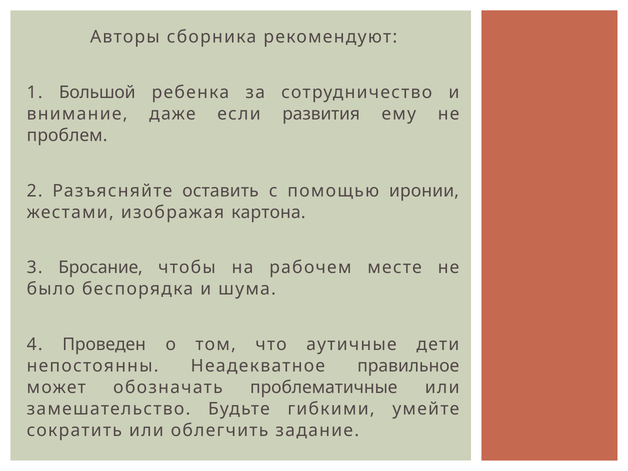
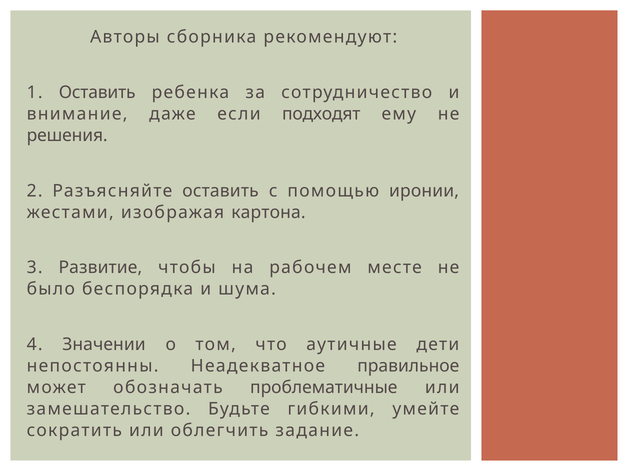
1 Большой: Большой -> Оставить (97, 92)
развития: развития -> подходят (321, 114)
проблем: проблем -> решения (67, 135)
Бросание: Бросание -> Развитие (100, 268)
Проведен: Проведен -> Значении (104, 345)
